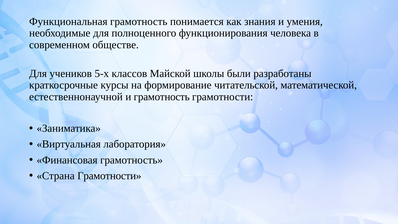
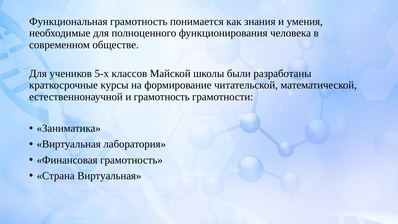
Страна Грамотности: Грамотности -> Виртуальная (109, 176)
